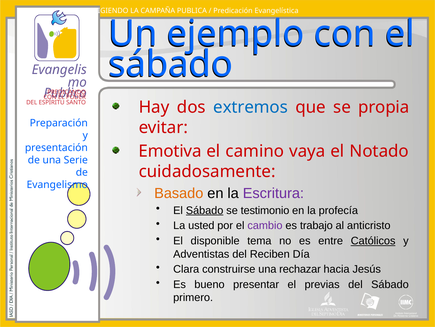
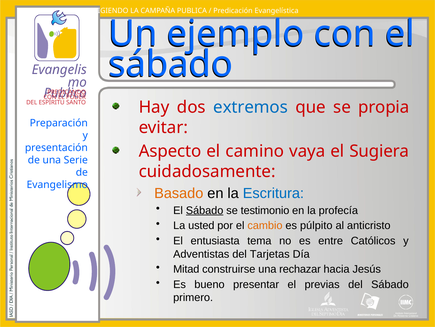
Emotiva: Emotiva -> Aspecto (170, 151)
Notado: Notado -> Sugiera (379, 151)
Escritura colour: purple -> blue (273, 193)
cambio colour: purple -> orange (265, 225)
trabajo: trabajo -> púlpito (316, 225)
disponible: disponible -> entusiasta (215, 240)
Católicos underline: present -> none (373, 240)
Reciben: Reciben -> Tarjetas (270, 253)
Clara: Clara -> Mitad (186, 269)
